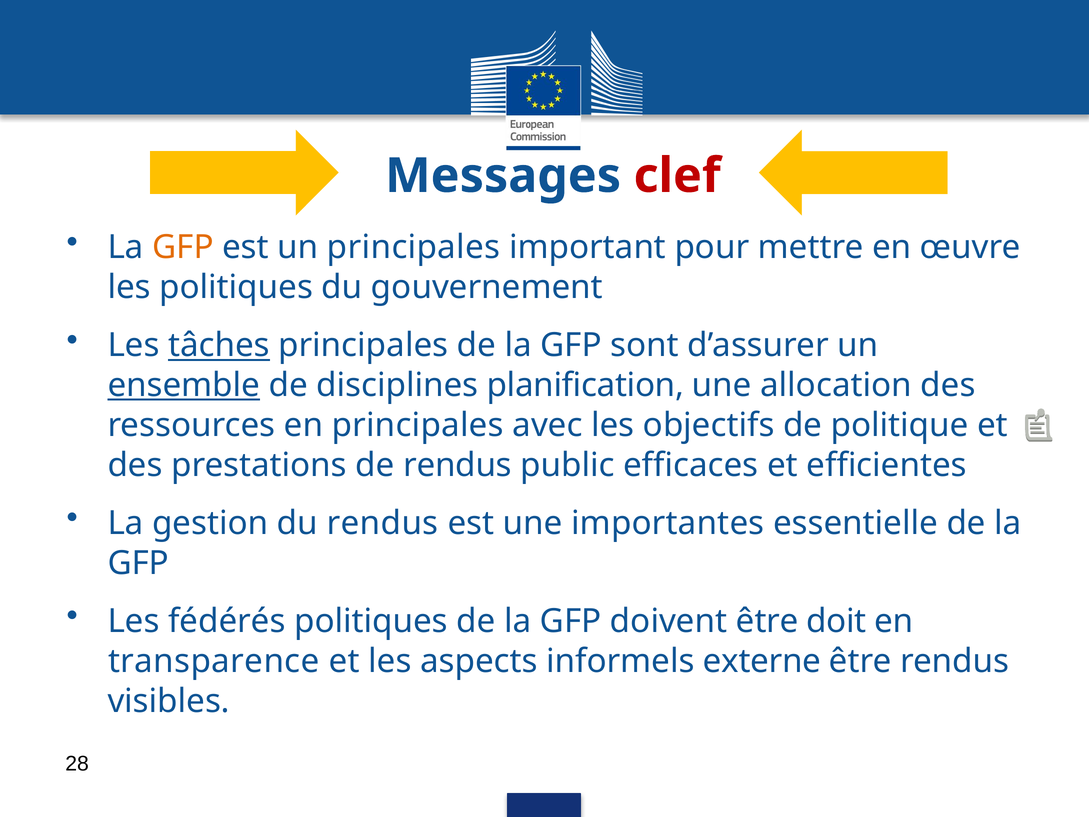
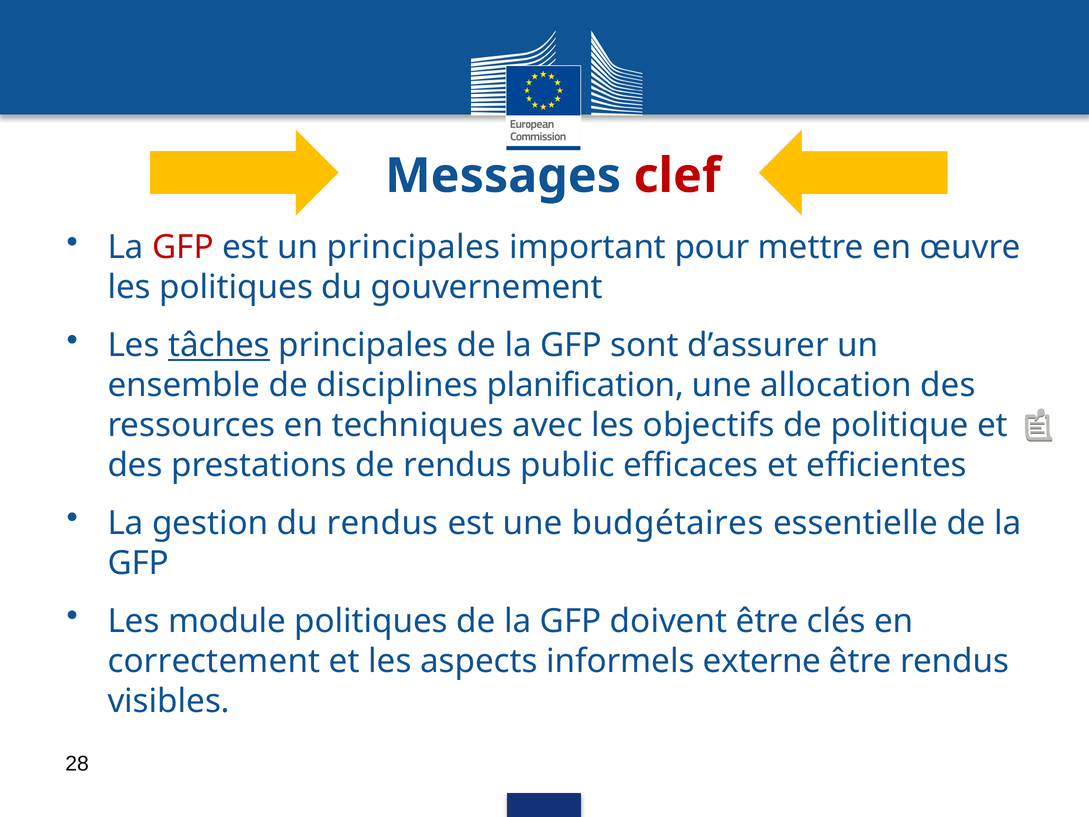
GFP colour: orange -> red (183, 247)
ensemble underline: present -> none (184, 385)
en principales: principales -> techniques (418, 425)
importantes: importantes -> budgétaires (668, 523)
fédérés: fédérés -> module (227, 621)
doit: doit -> clés (836, 621)
transparence: transparence -> correctement (214, 661)
